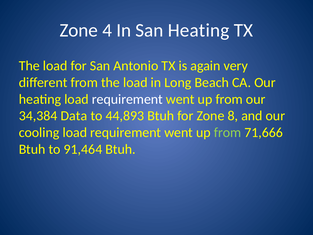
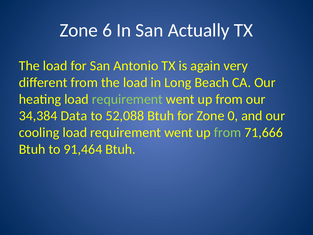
4: 4 -> 6 (107, 30)
San Heating: Heating -> Actually (199, 30)
requirement colour: white -> light green (127, 99)
44,893: 44,893 -> 52,088 (125, 116)
8: 8 -> 0 (233, 116)
